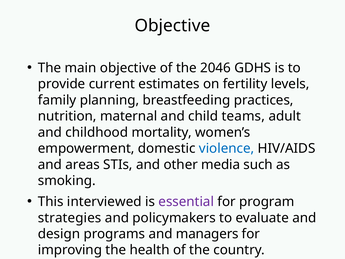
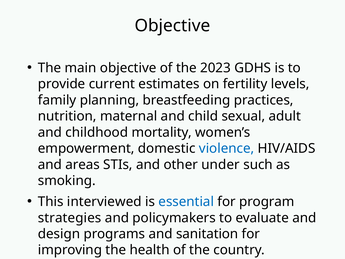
2046: 2046 -> 2023 (215, 68)
teams: teams -> sexual (243, 116)
media: media -> under (221, 164)
essential colour: purple -> blue (186, 201)
managers: managers -> sanitation (207, 234)
